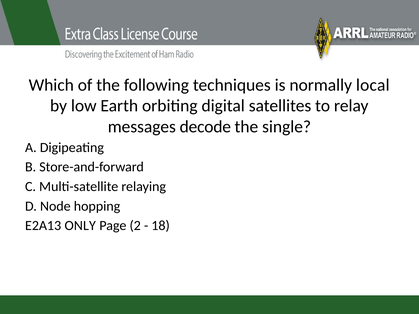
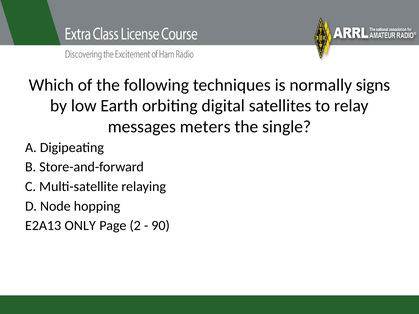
local: local -> signs (373, 85)
decode: decode -> meters (205, 127)
18: 18 -> 90 (161, 226)
